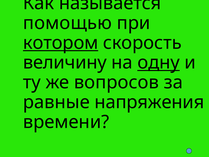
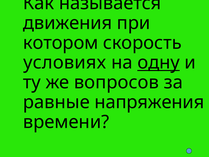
помощью: помощью -> движения (68, 23)
котором underline: present -> none (61, 43)
величину: величину -> условиях (65, 62)
